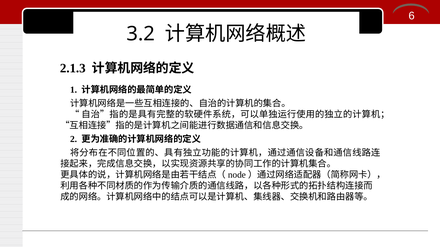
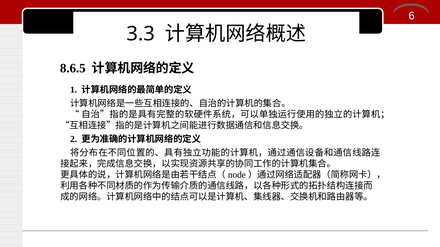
3.2: 3.2 -> 3.3 (141, 34)
2.1.3: 2.1.3 -> 8.6.5 (73, 68)
